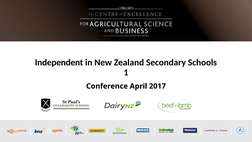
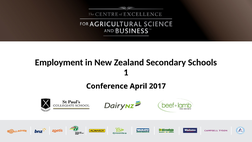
Independent: Independent -> Employment (59, 62)
